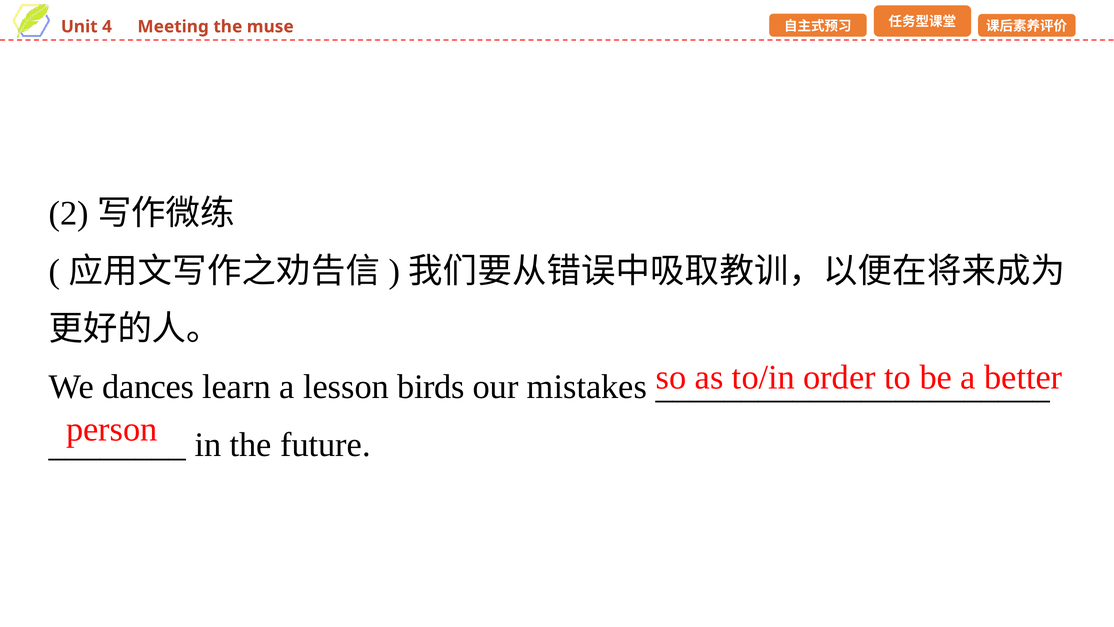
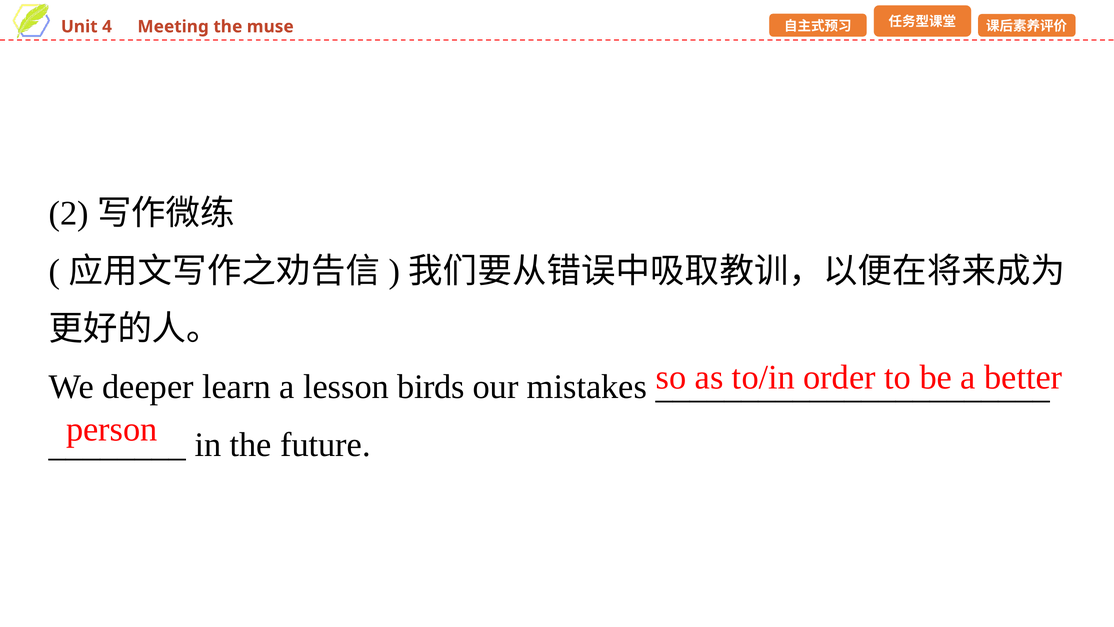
dances: dances -> deeper (148, 387)
